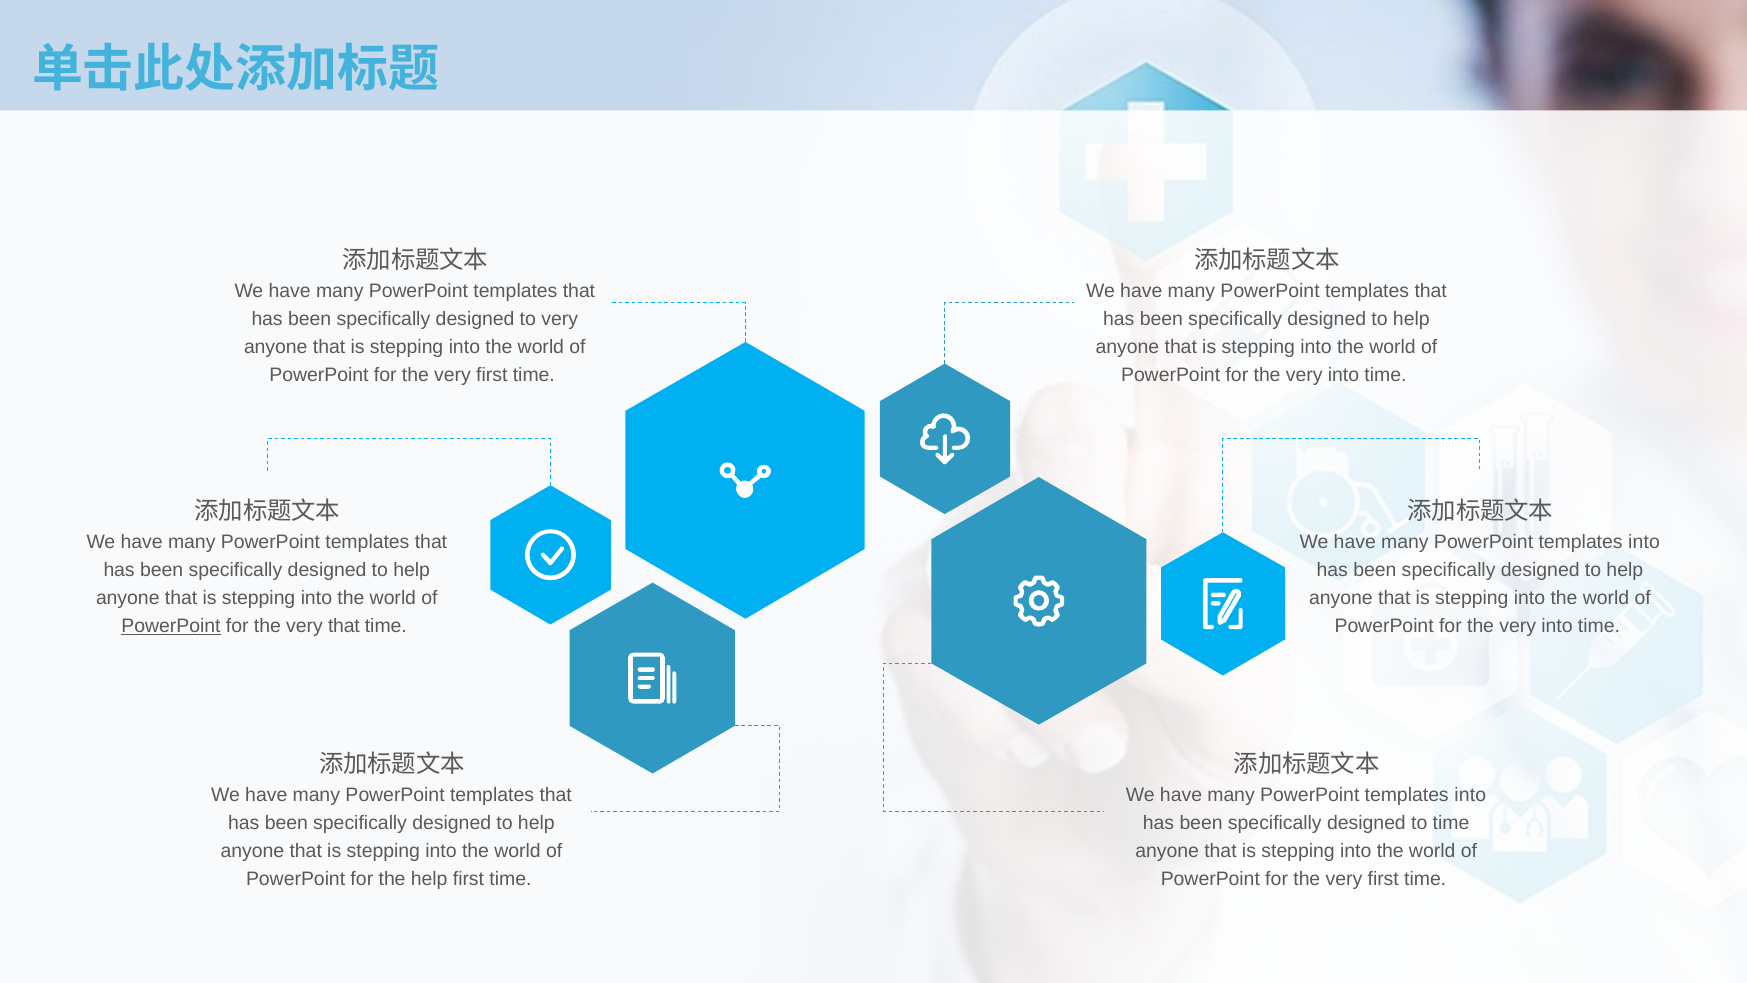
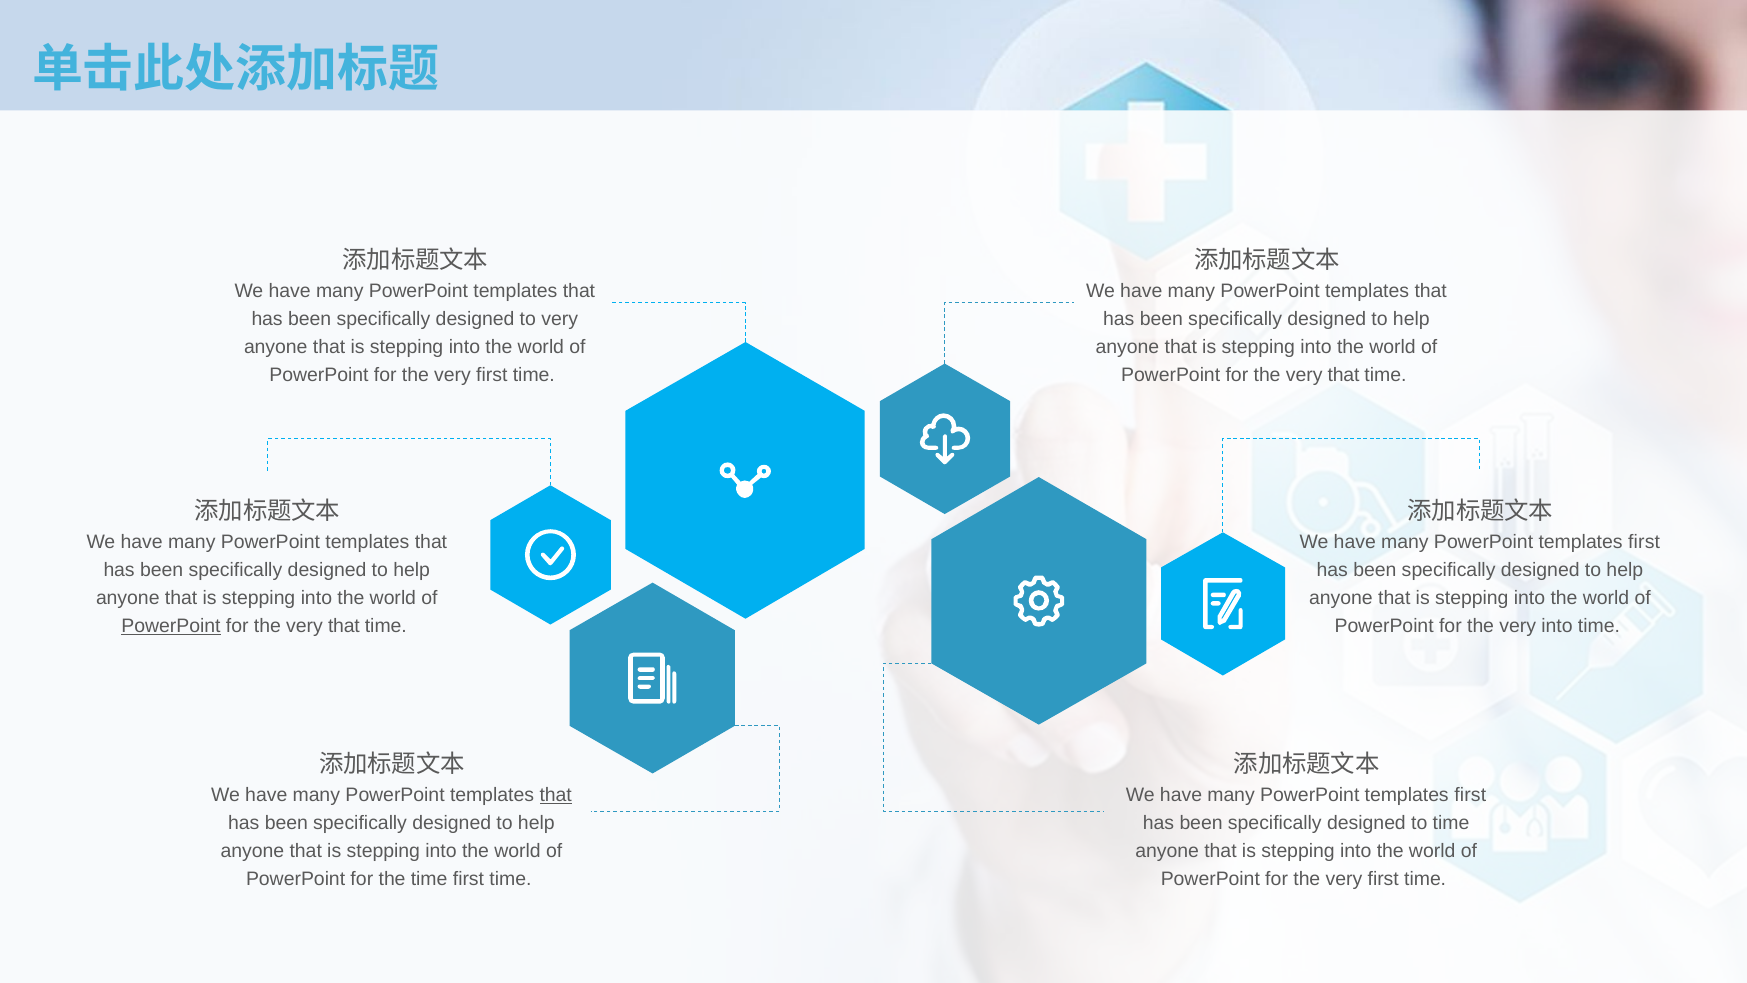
into: into -> that (1344, 375)
into: into -> first (1644, 542)
that underline: none -> present (556, 795)
into: into -> first (1470, 795)
the help: help -> time (429, 878)
